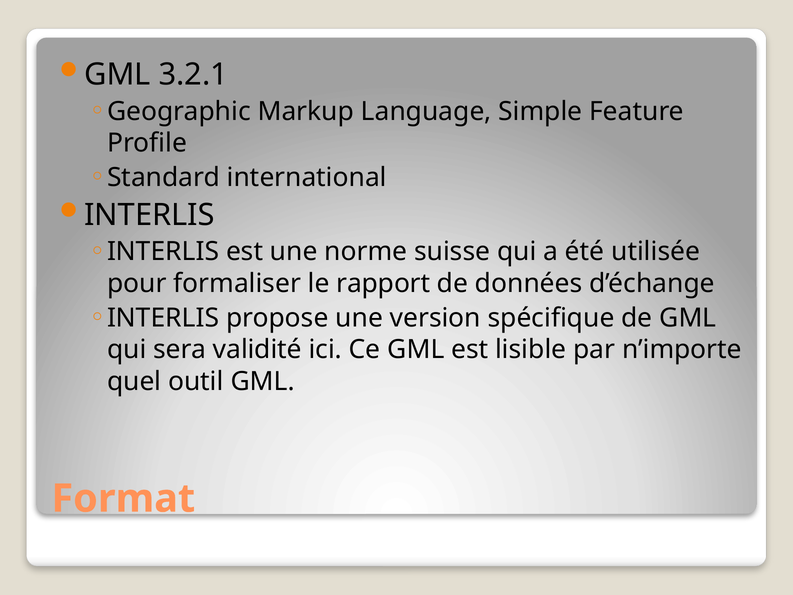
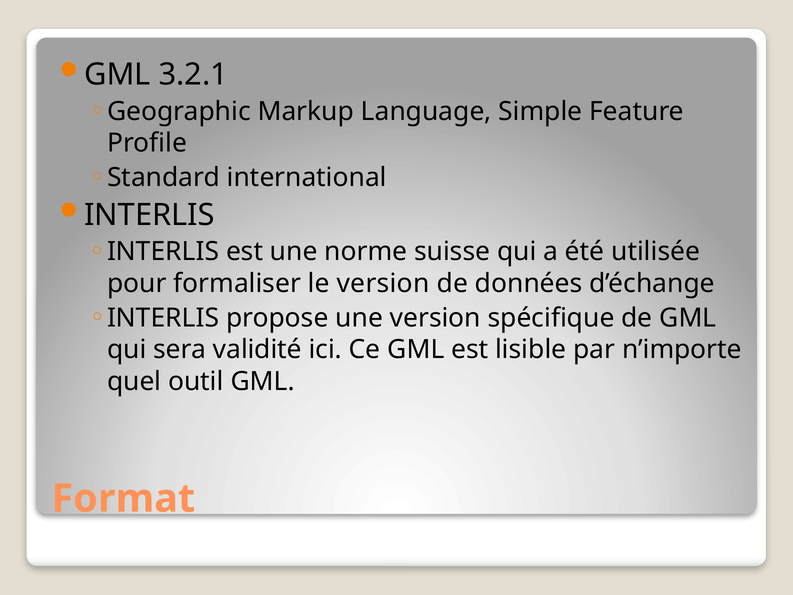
le rapport: rapport -> version (383, 283)
